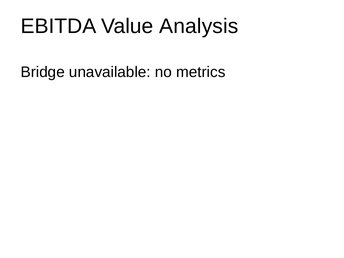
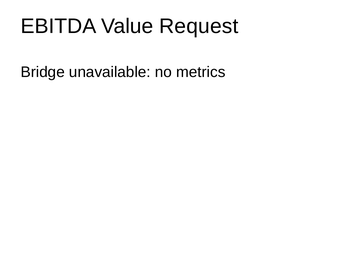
Analysis: Analysis -> Request (199, 26)
